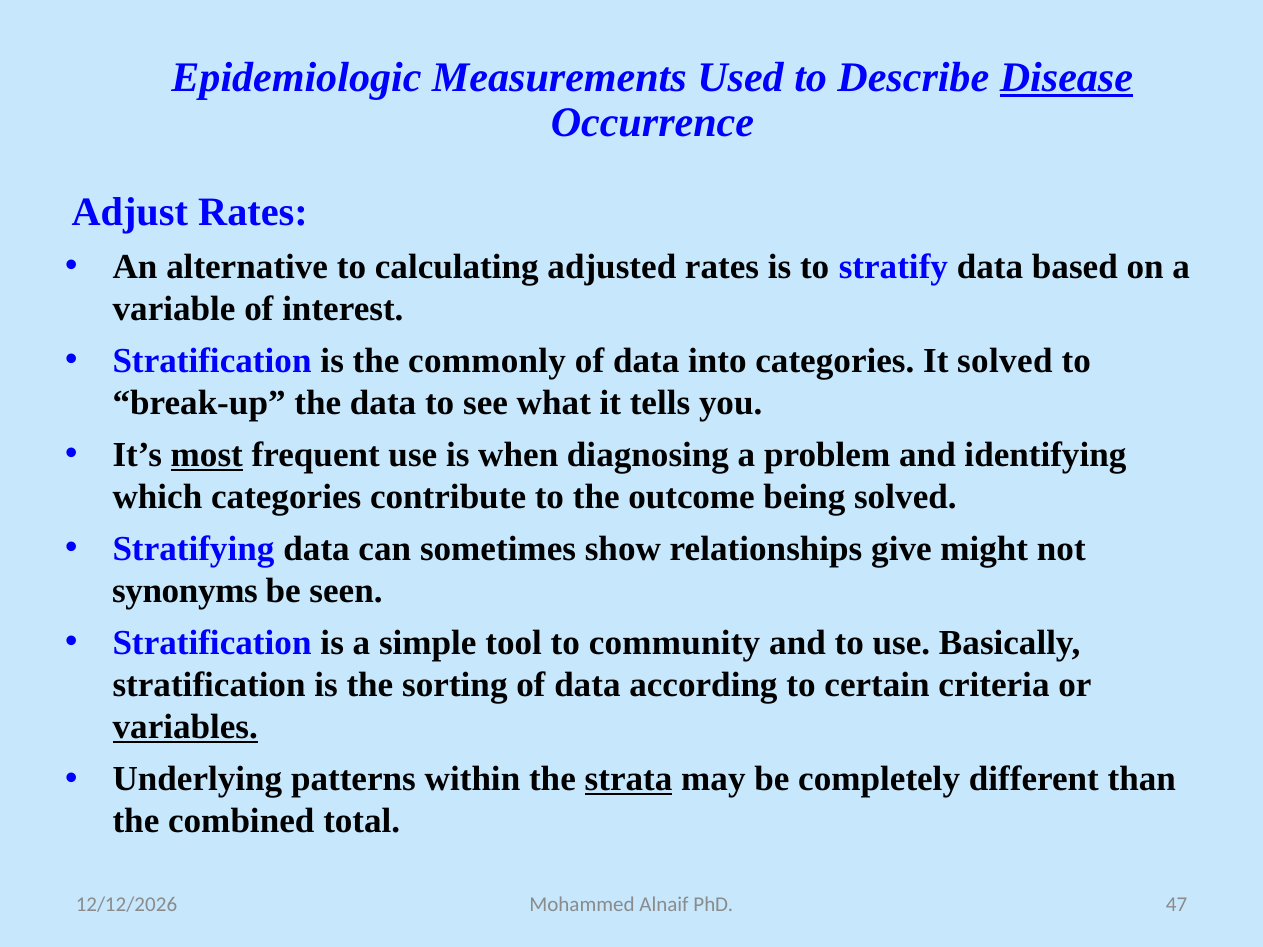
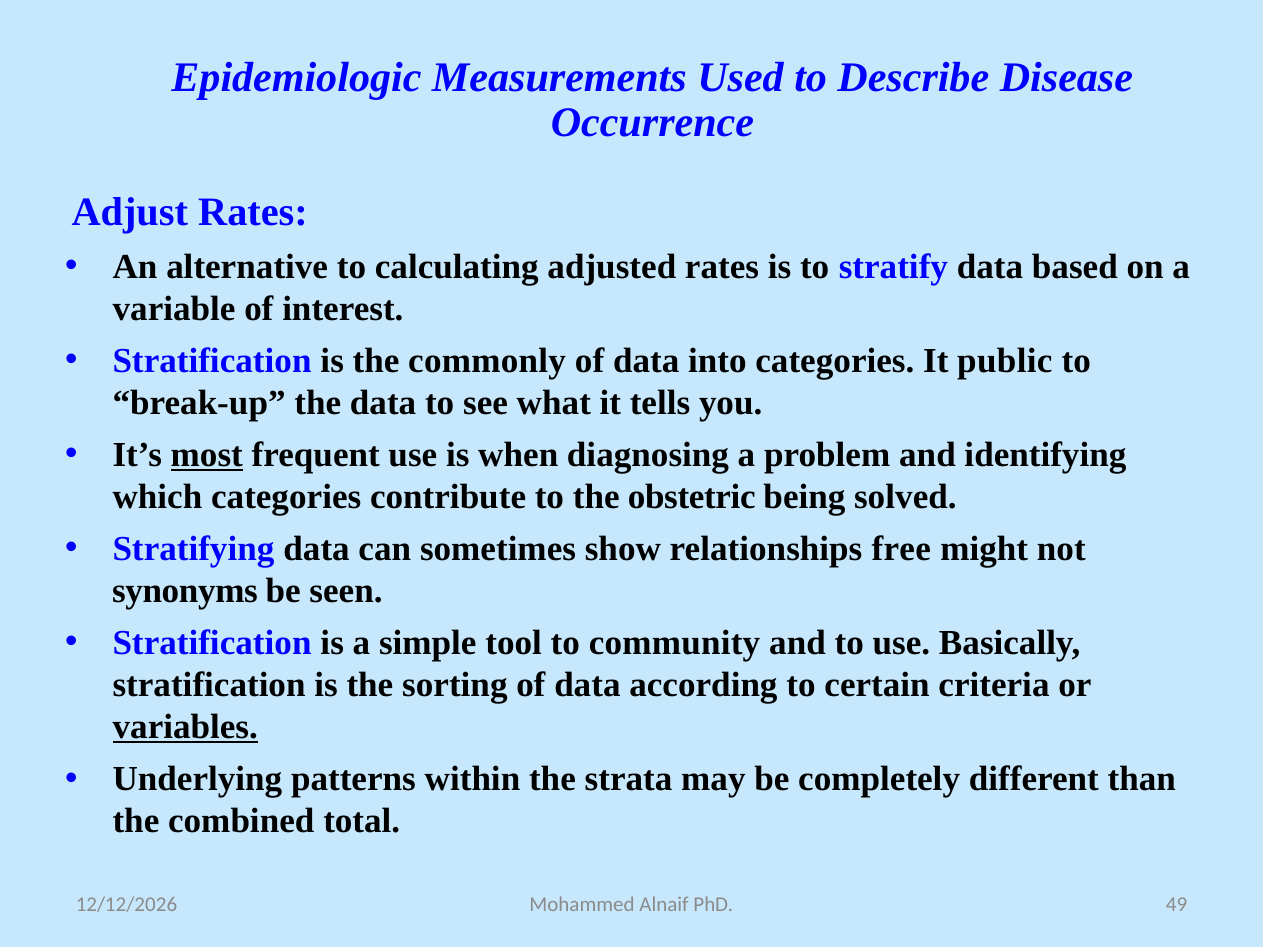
Disease underline: present -> none (1066, 77)
It solved: solved -> public (1005, 361)
outcome: outcome -> obstetric (692, 497)
give: give -> free (901, 549)
strata underline: present -> none (629, 779)
47: 47 -> 49 (1177, 904)
